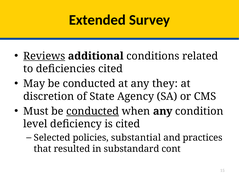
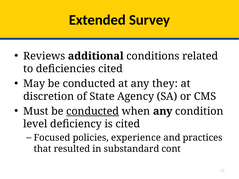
Reviews underline: present -> none (44, 56)
Selected: Selected -> Focused (52, 138)
substantial: substantial -> experience (136, 138)
